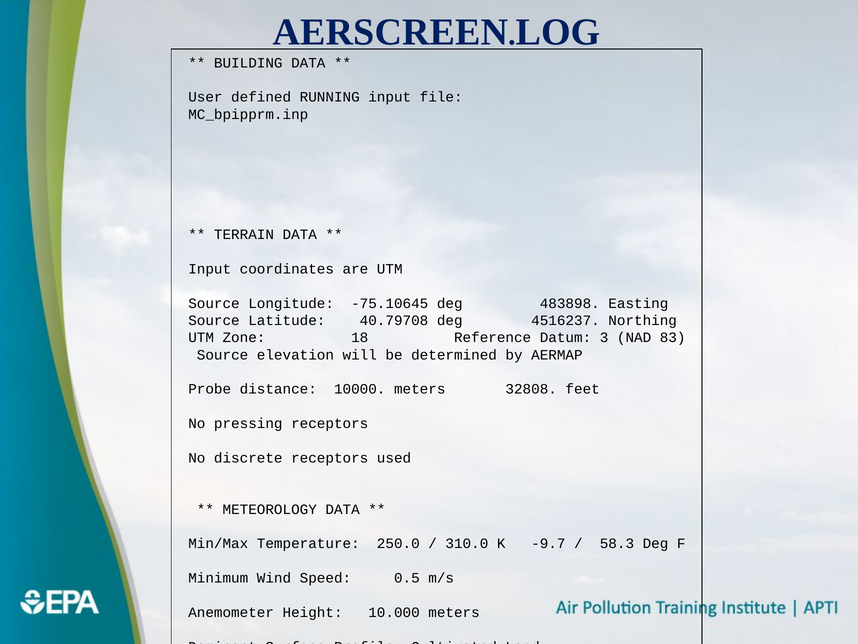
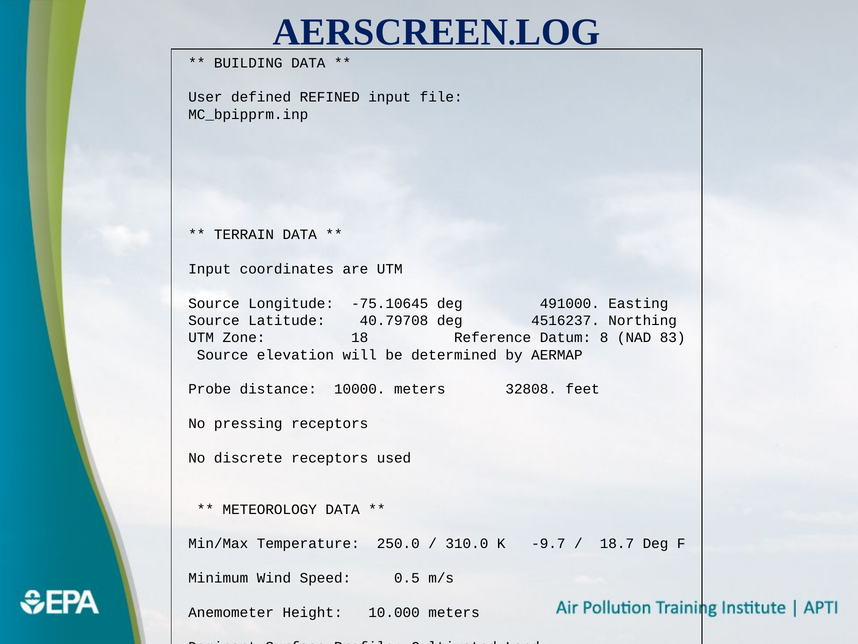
RUNNING: RUNNING -> REFINED (330, 97)
483898: 483898 -> 491000 (570, 303)
3: 3 -> 8 (604, 337)
58.3: 58.3 -> 18.7 (617, 543)
